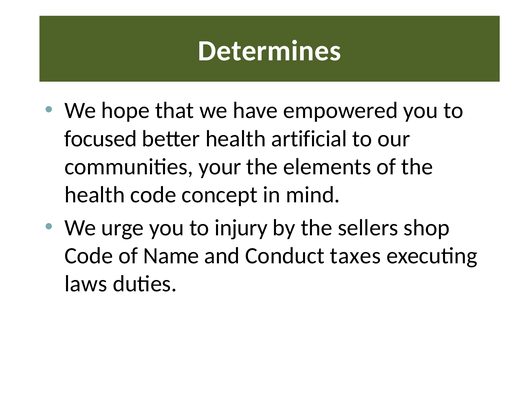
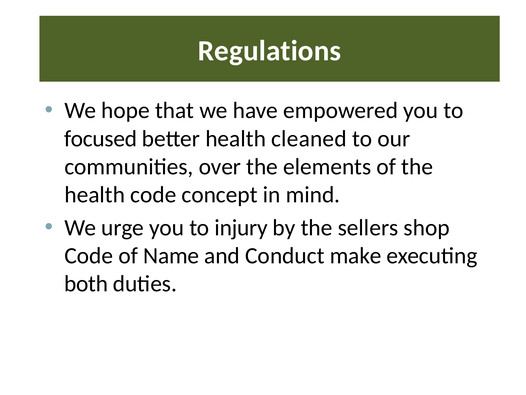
Determines: Determines -> Regulations (269, 51)
artificial: artificial -> cleaned (309, 138)
your: your -> over (220, 167)
taxes: taxes -> make (356, 255)
laws: laws -> both (86, 284)
